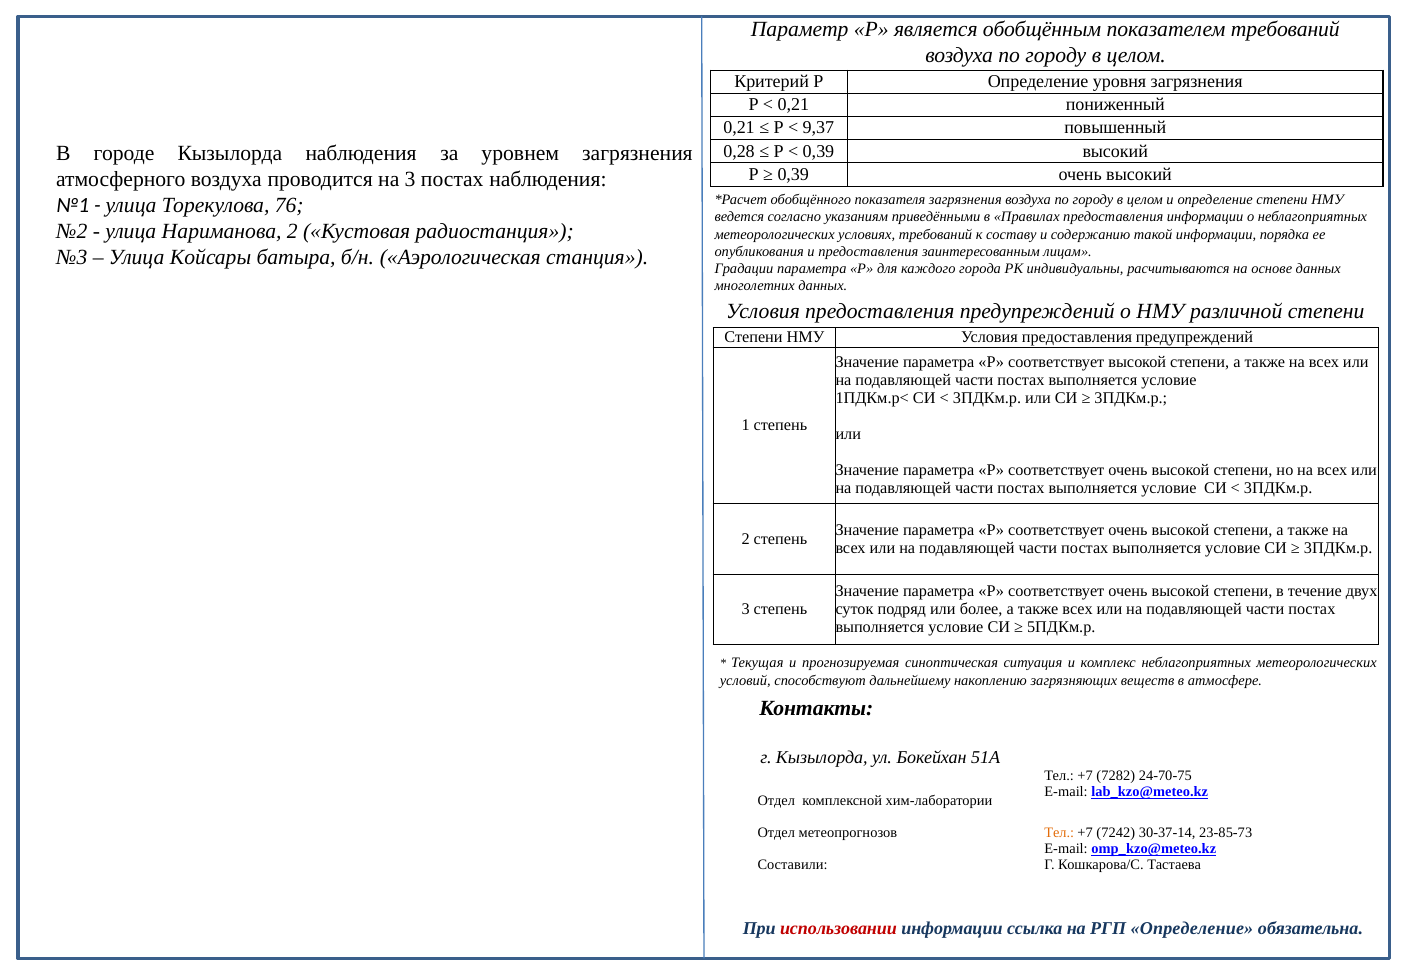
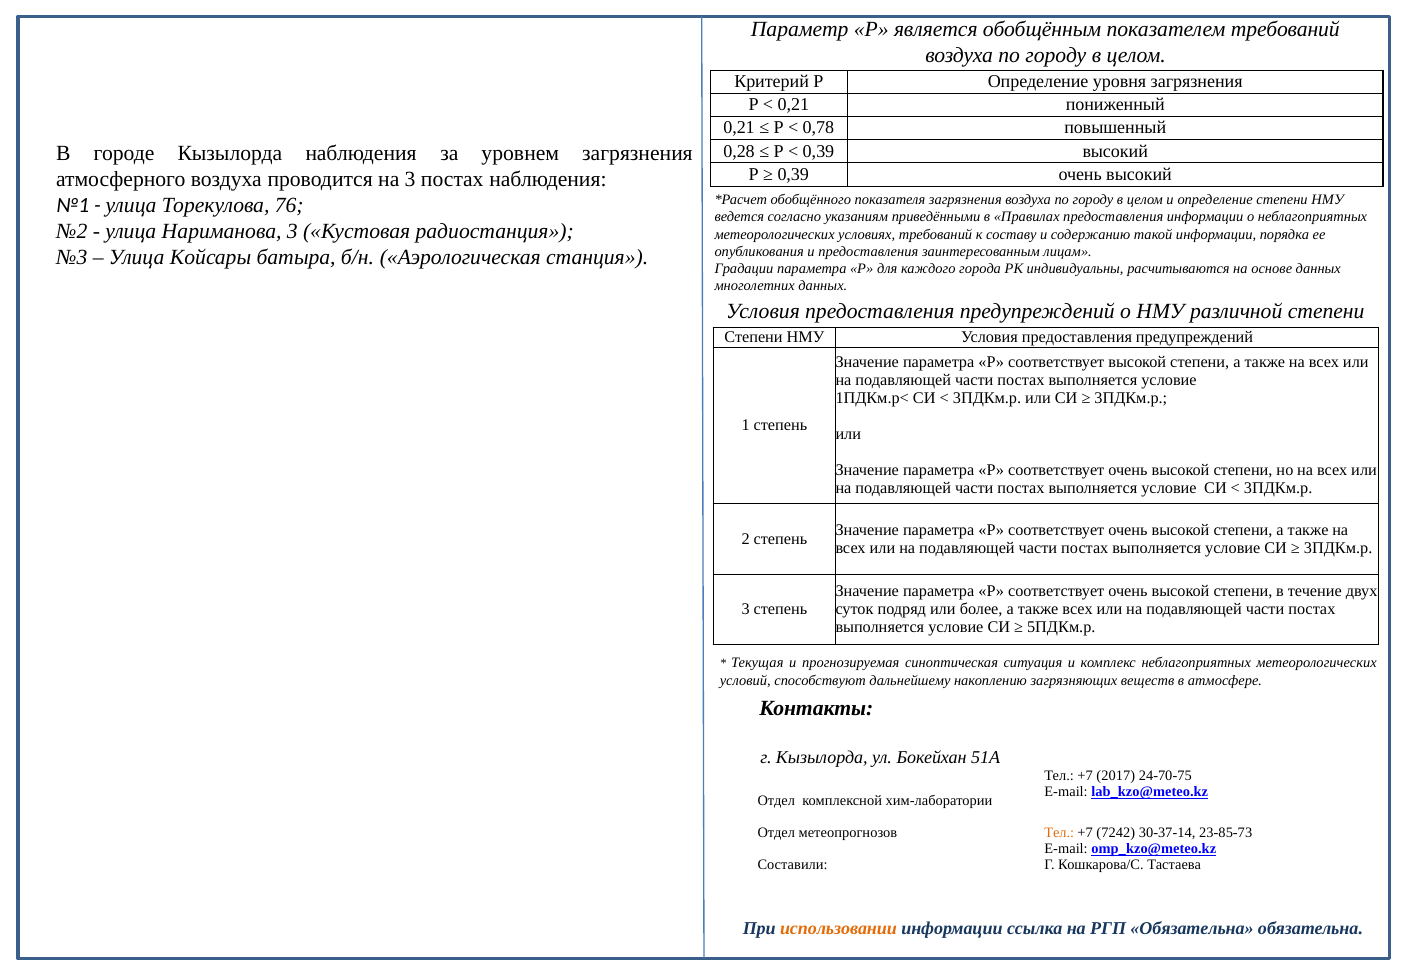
9,37: 9,37 -> 0,78 (818, 128)
Нариманова 2: 2 -> 3 (292, 231)
7282: 7282 -> 2017 (1116, 776)
использовании colour: red -> orange (838, 928)
РГП Определение: Определение -> Обязательна (1192, 928)
